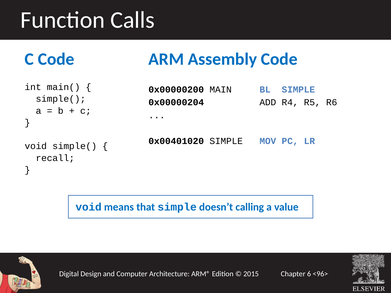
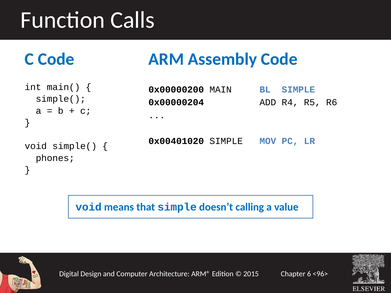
recall: recall -> phones (55, 158)
